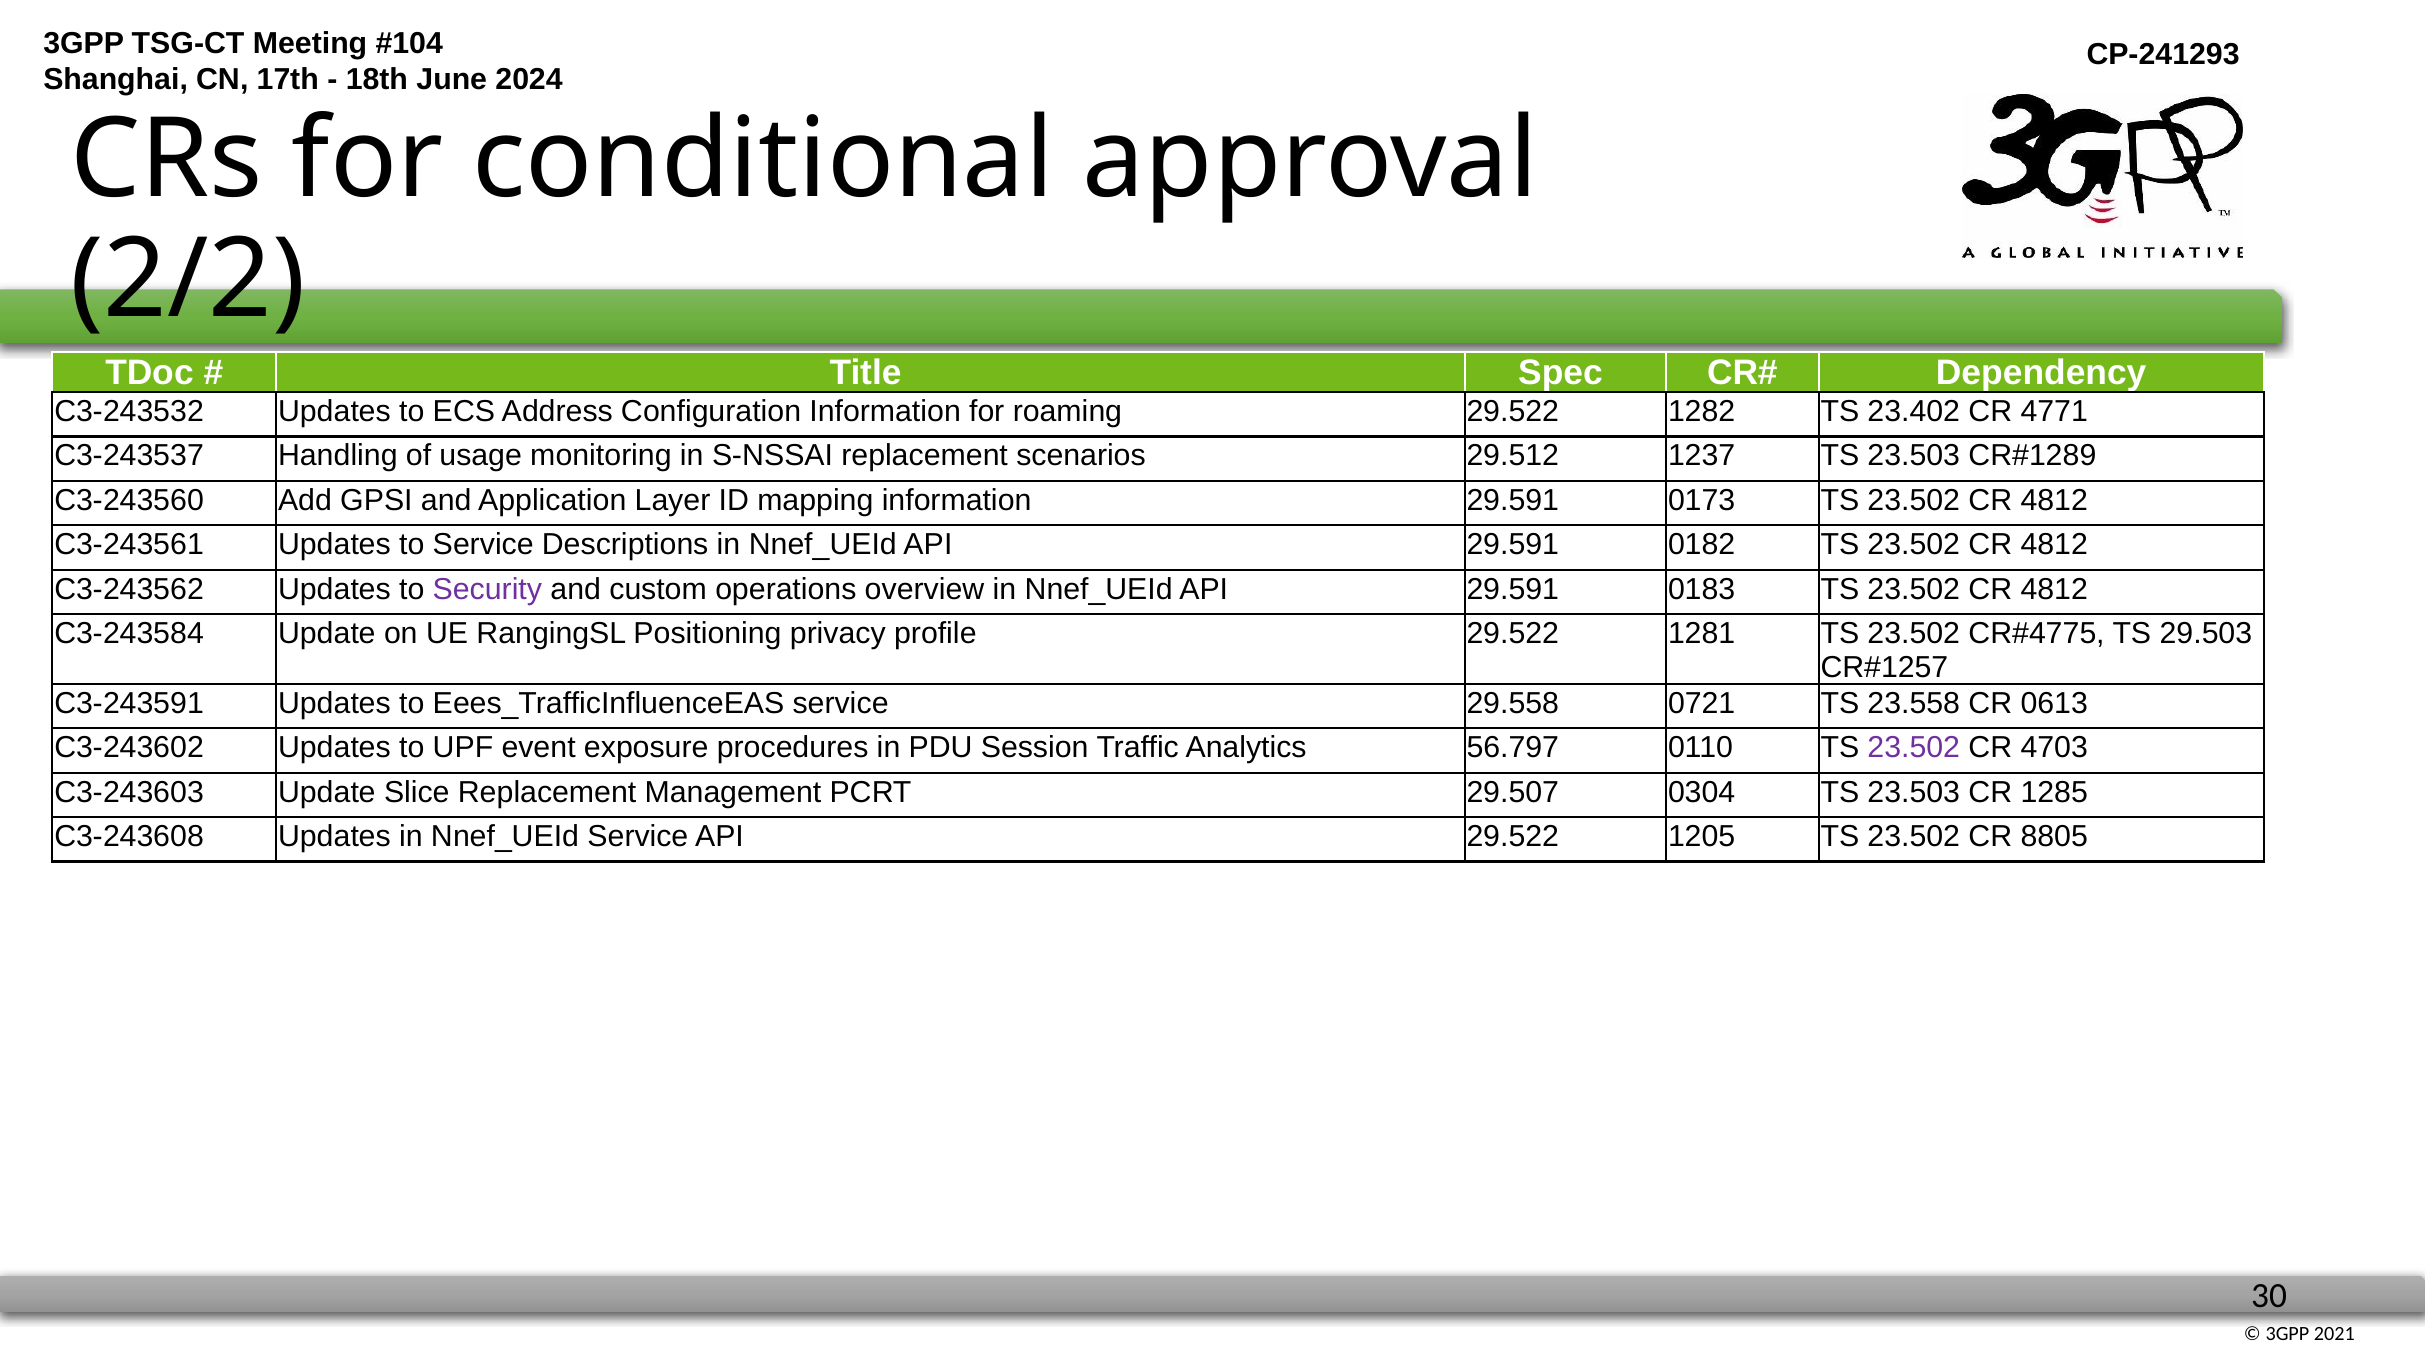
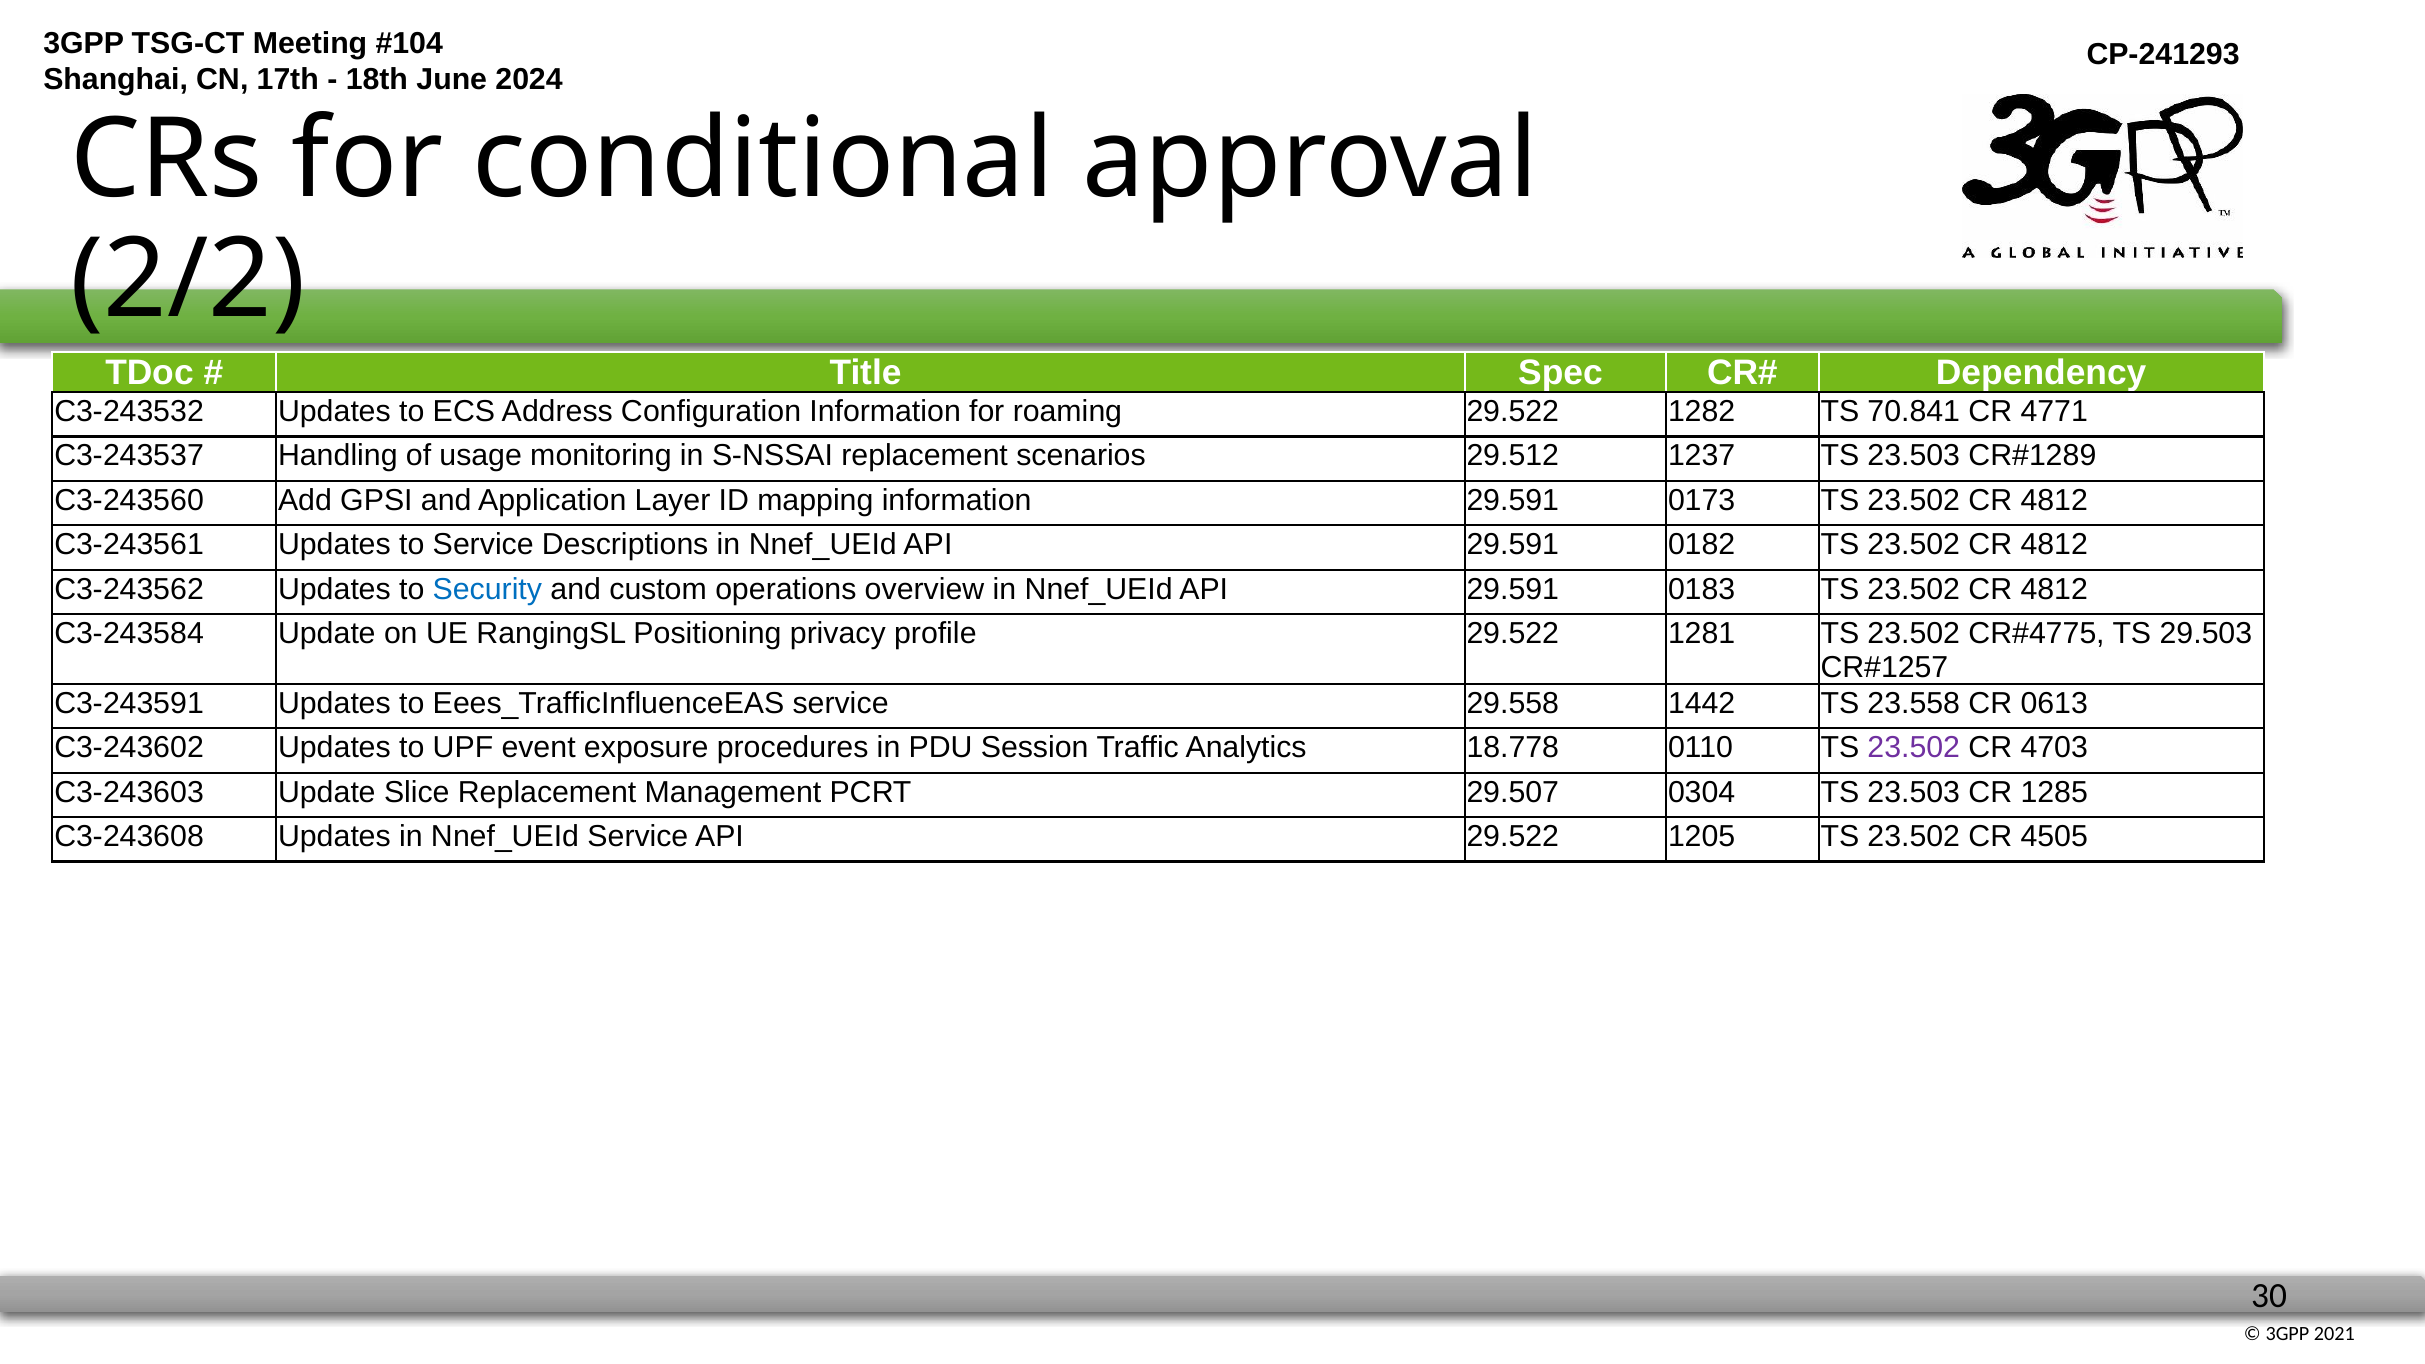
23.402: 23.402 -> 70.841 (1914, 412)
Security colour: purple -> blue (487, 589)
0721: 0721 -> 1442 (1702, 703)
56.797: 56.797 -> 18.778 (1513, 748)
8805: 8805 -> 4505 (2054, 837)
